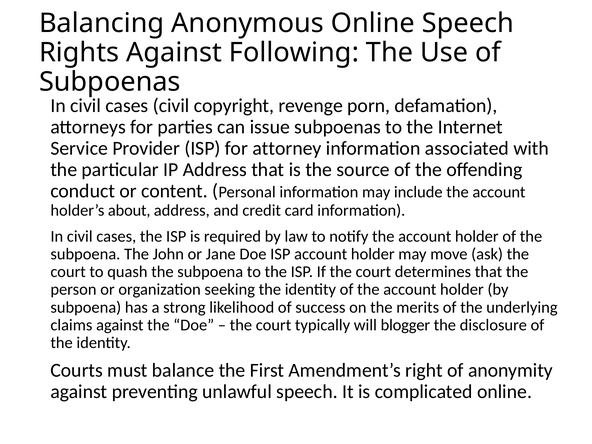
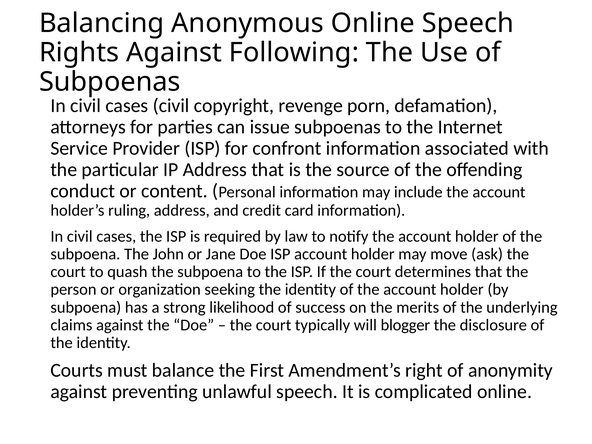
attorney: attorney -> confront (287, 148)
about: about -> ruling (129, 210)
